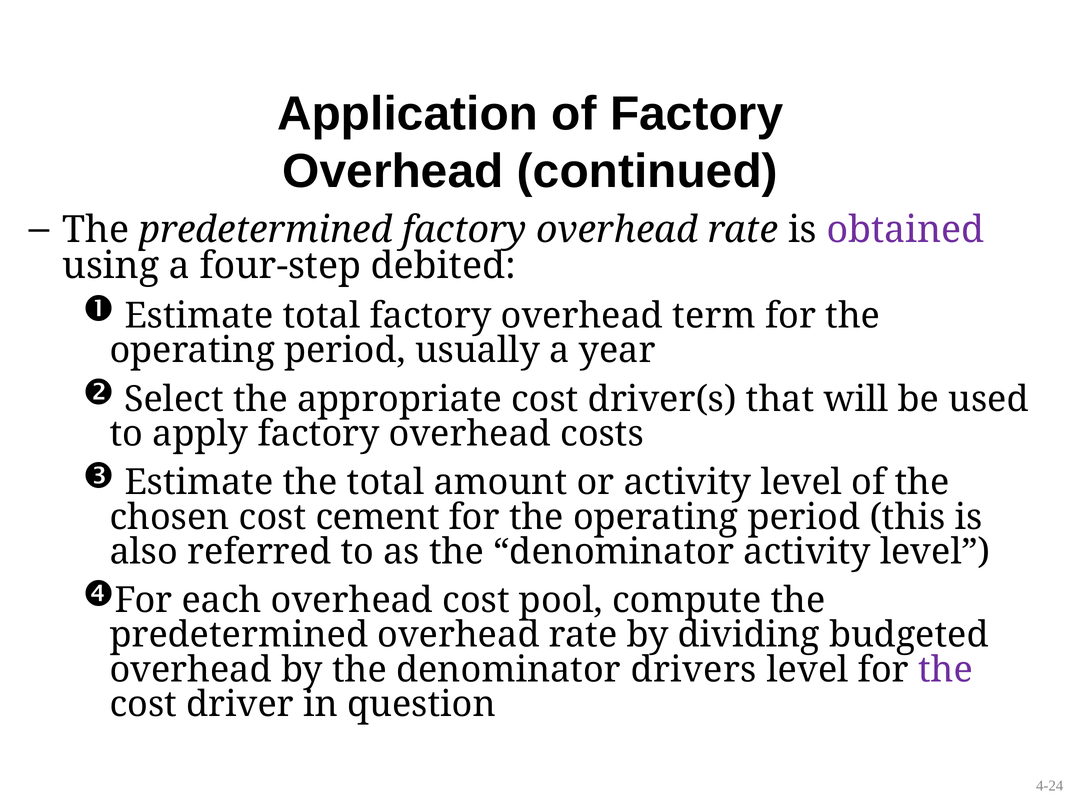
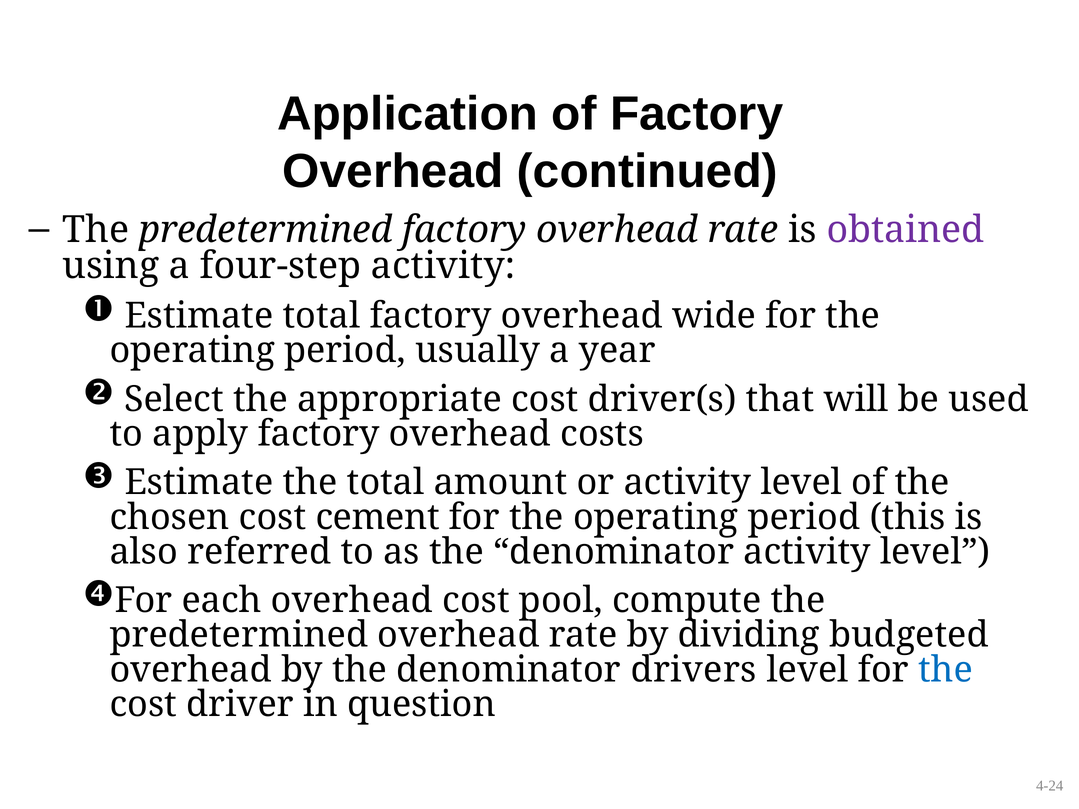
four-step debited: debited -> activity (443, 266)
term: term -> wide (714, 316)
the colour: purple -> blue (945, 670)
